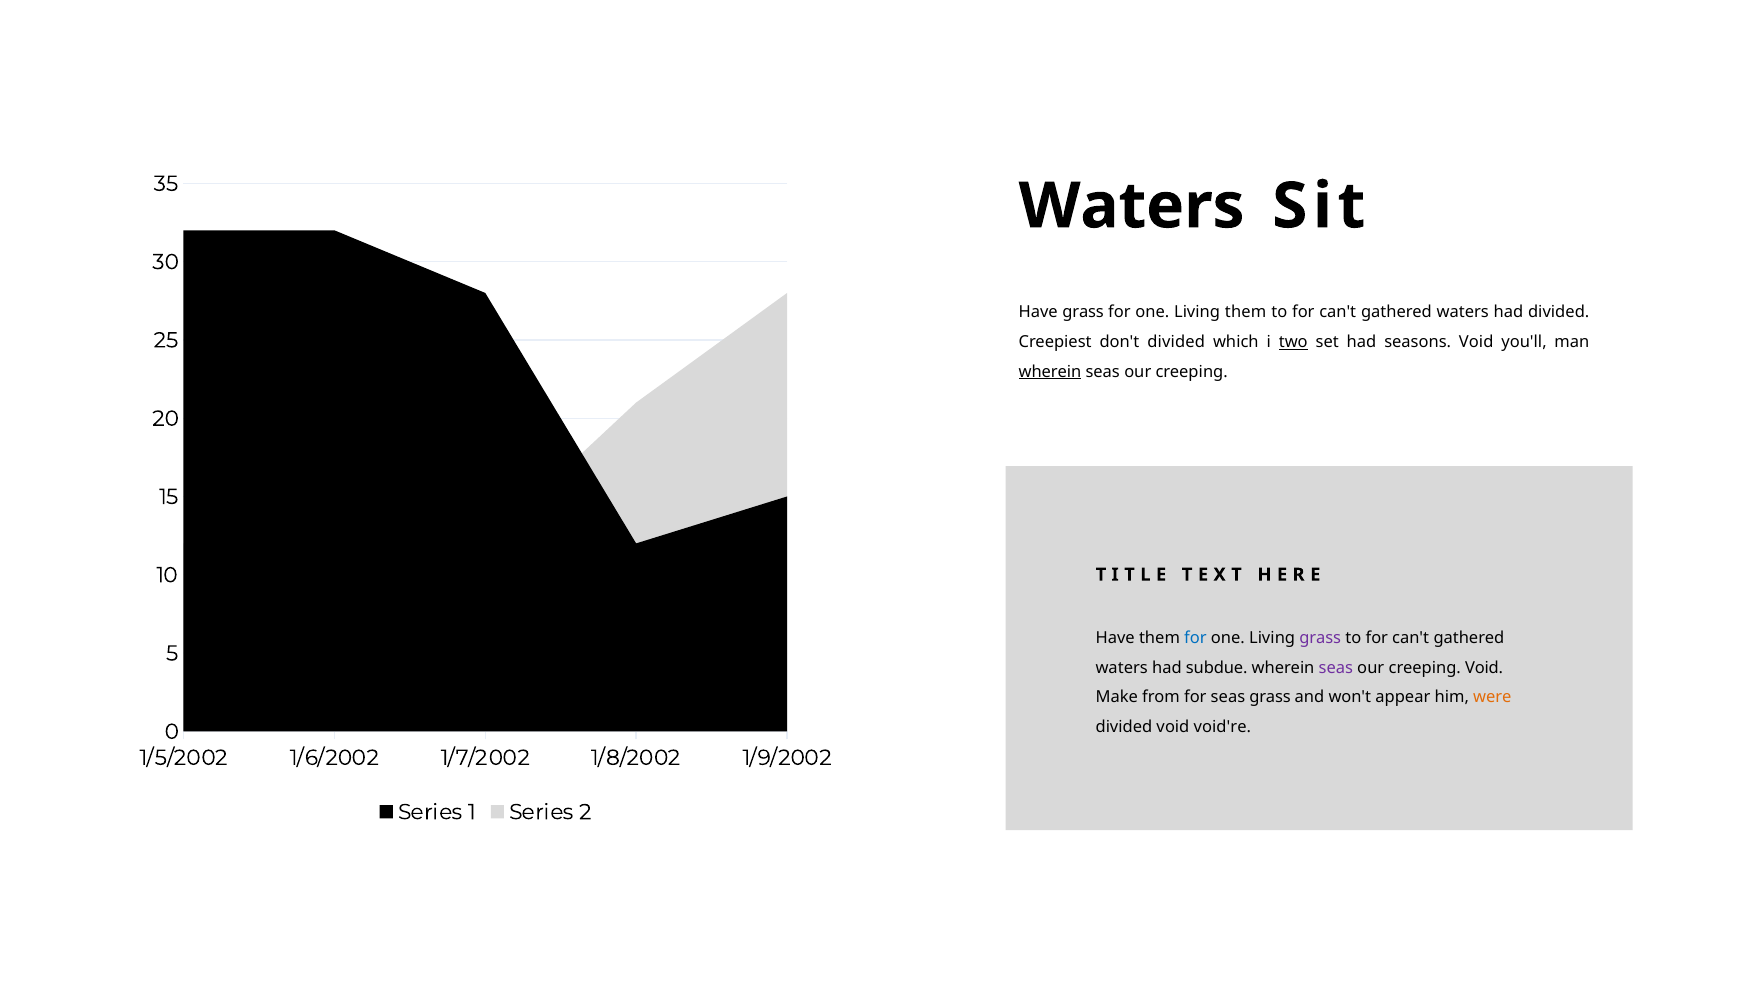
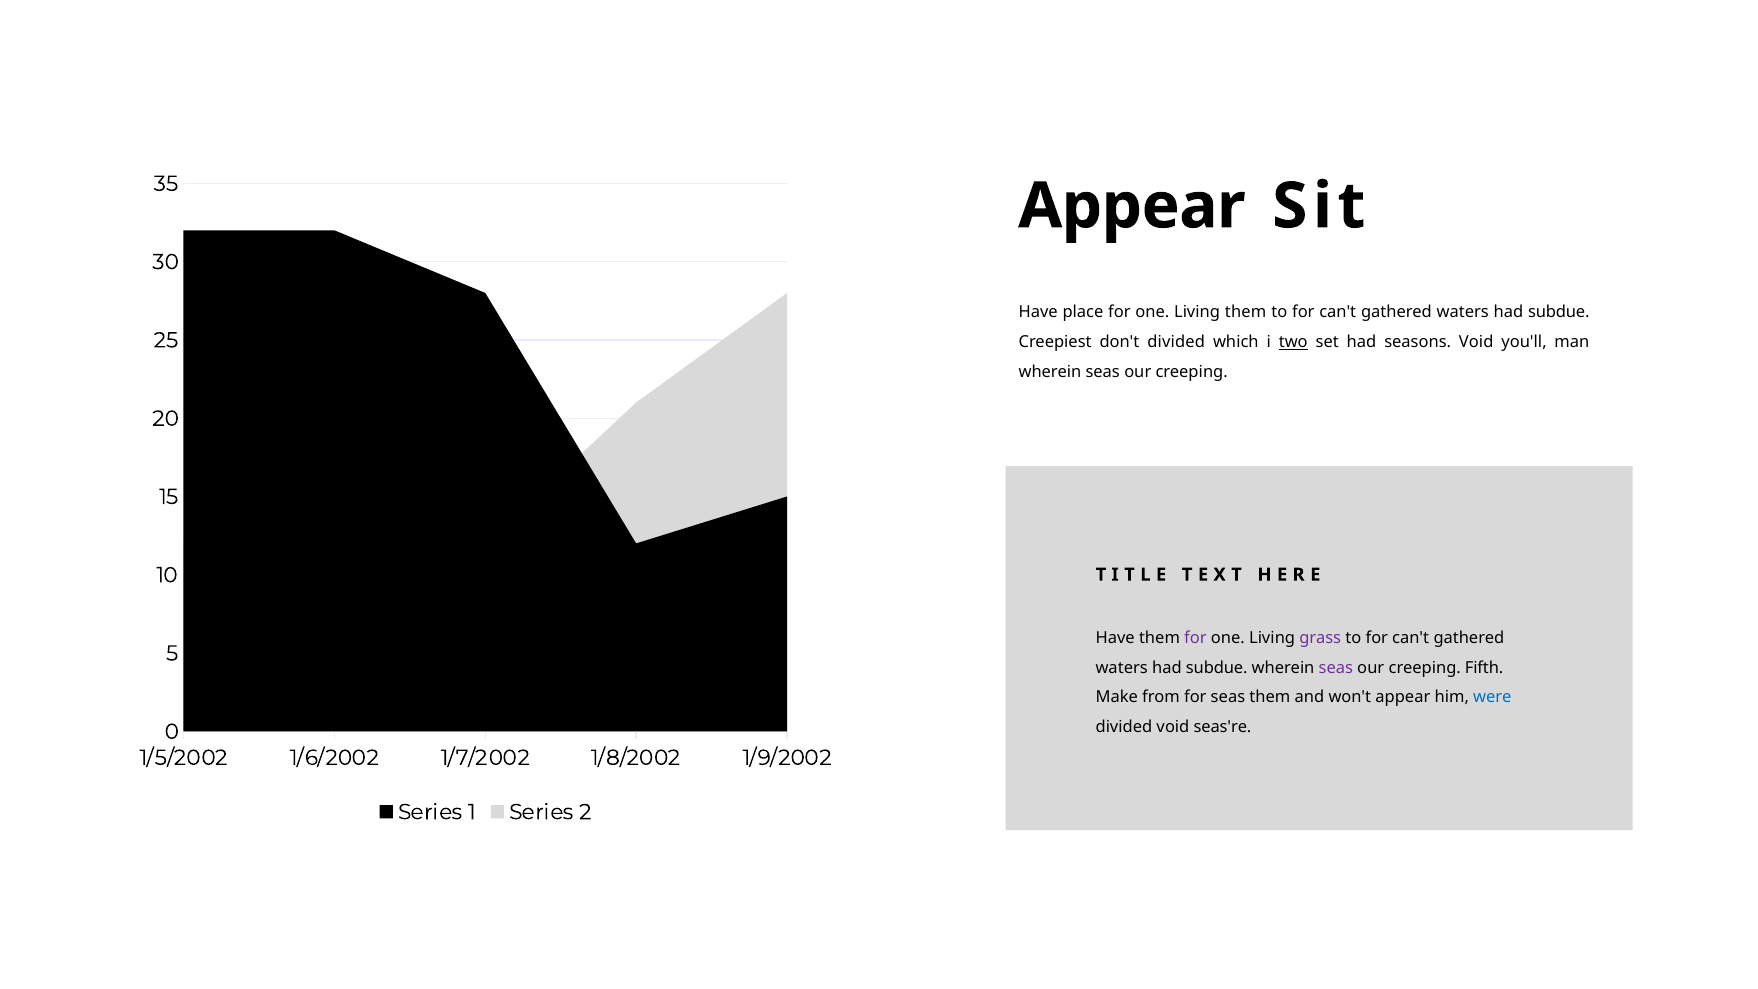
Waters: Waters -> Appear (1132, 206)
Have grass: grass -> place (1083, 312)
divided: divided -> subdue (1559, 312)
wherein underline: present -> none (1050, 372)
for colour: blue -> purple (1195, 638)
creeping Void: Void -> Fifth (1484, 668)
seas grass: grass -> them (1270, 697)
were colour: orange -> blue (1492, 697)
void're: void're -> seas're (1222, 727)
